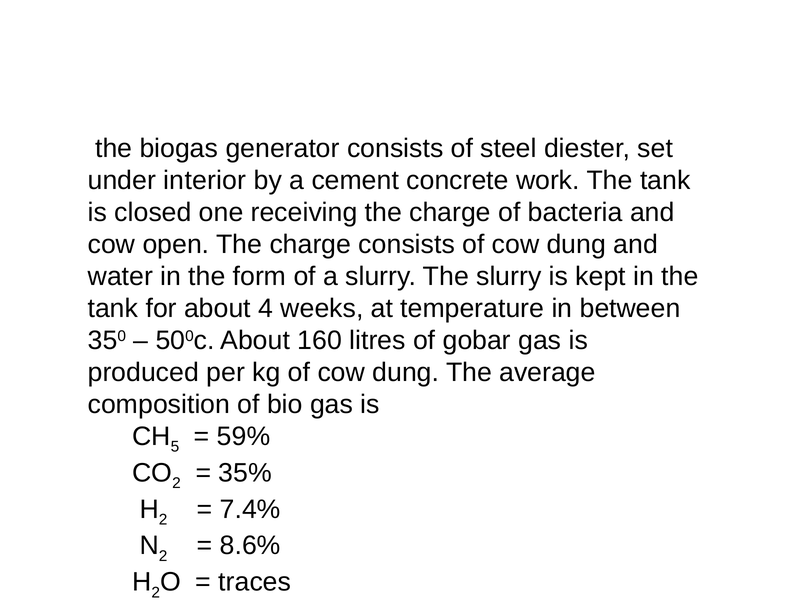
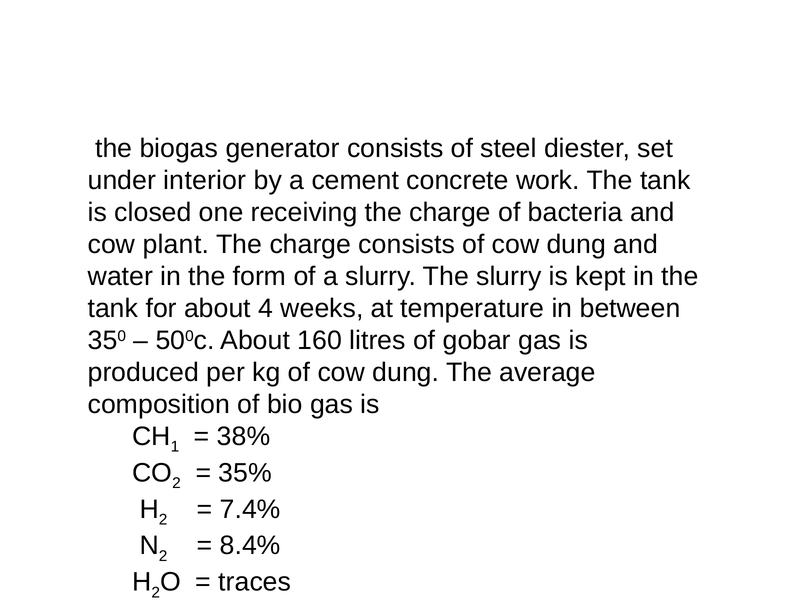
open: open -> plant (176, 244)
5: 5 -> 1 (175, 447)
59%: 59% -> 38% (244, 436)
8.6%: 8.6% -> 8.4% (250, 546)
